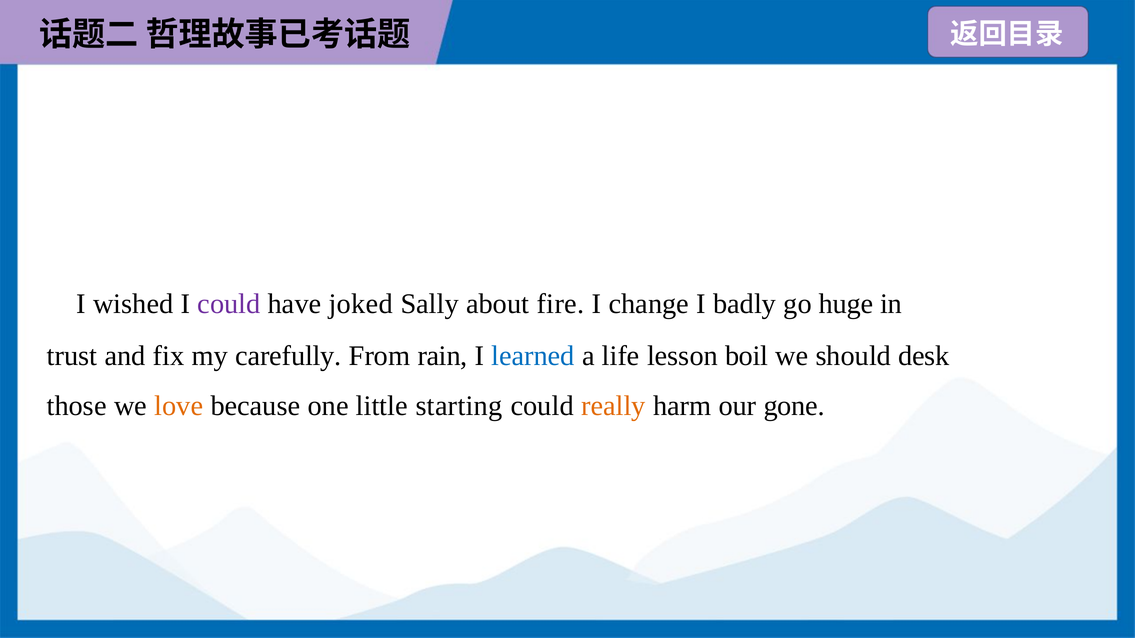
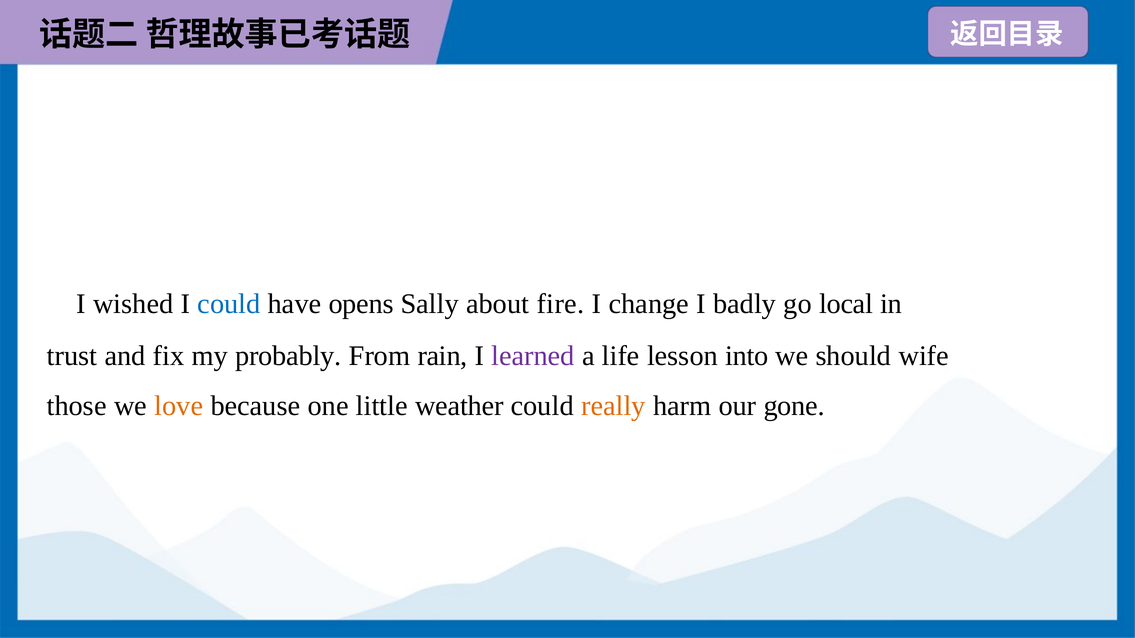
could colour: purple -> blue (229, 304)
joked: joked -> opens (361, 304)
huge: huge -> local (846, 304)
carefully: carefully -> probably (288, 356)
learned colour: blue -> purple (533, 356)
boil: boil -> into (747, 356)
desk: desk -> wife (924, 356)
starting: starting -> weather (459, 406)
